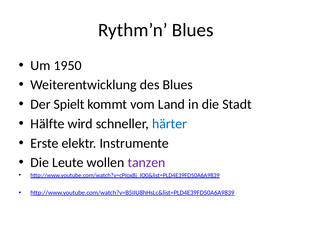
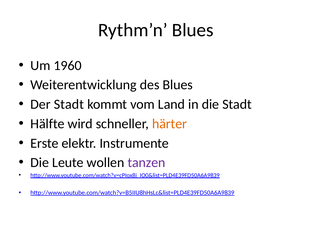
1950: 1950 -> 1960 (68, 65)
Der Spielt: Spielt -> Stadt (69, 104)
härter colour: blue -> orange (170, 124)
